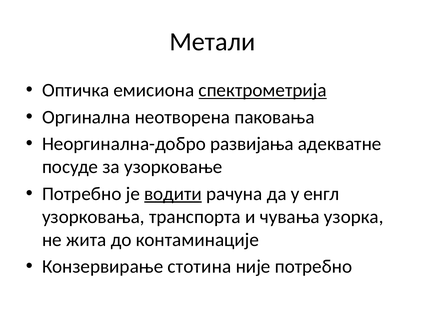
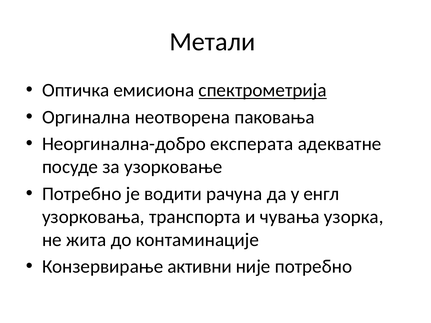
развијања: развијања -> експерата (252, 144)
водити underline: present -> none (173, 194)
стотина: стотина -> активни (200, 267)
